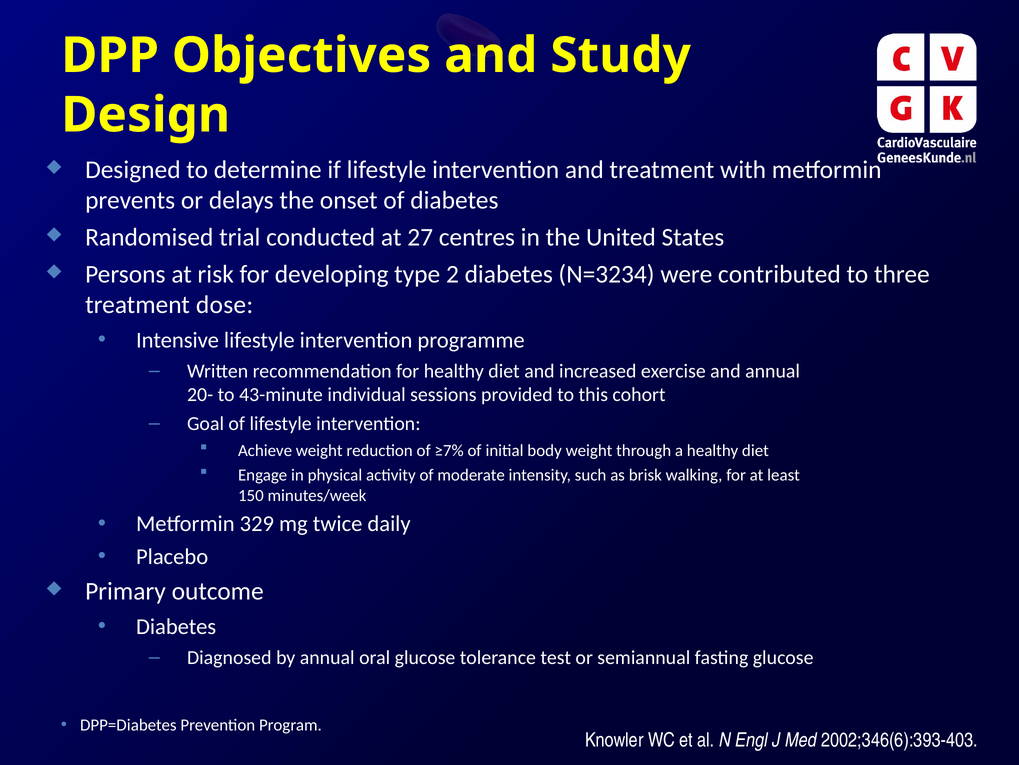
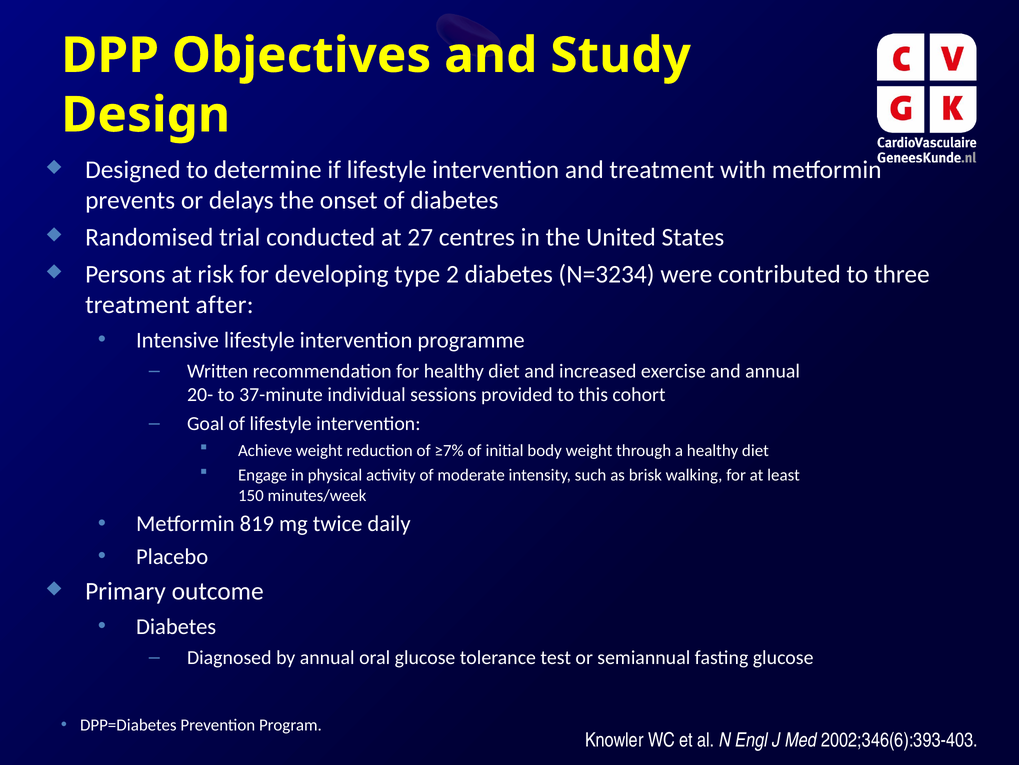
dose: dose -> after (225, 305)
43-minute: 43-minute -> 37-minute (281, 394)
329: 329 -> 819 (257, 523)
